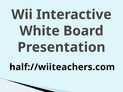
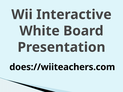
half://wiiteachers.com: half://wiiteachers.com -> does://wiiteachers.com (62, 67)
